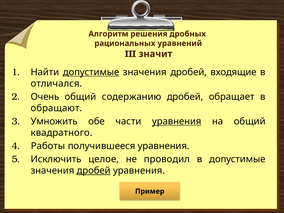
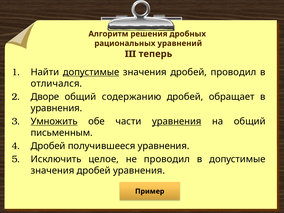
значит: значит -> теперь (155, 54)
дробей входящие: входящие -> проводил (233, 72)
Очень: Очень -> Дворе (45, 97)
обращают: обращают -> уравнения (56, 108)
Умножить underline: none -> present (54, 121)
квадратного: квадратного -> письменным (62, 133)
Работы: Работы -> Дробей (48, 146)
дробей underline: present -> none (94, 171)
